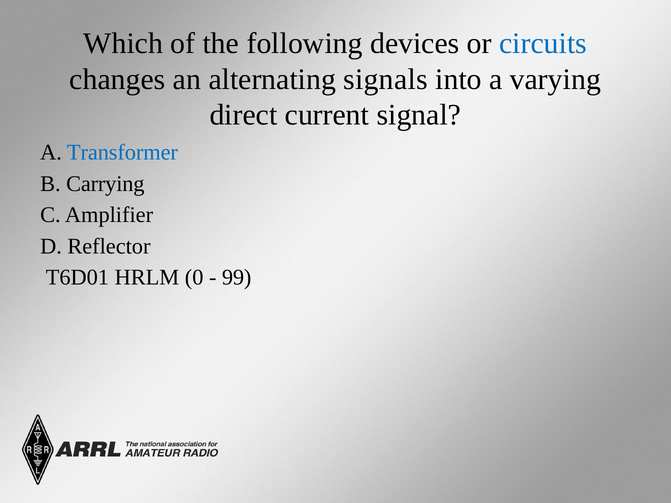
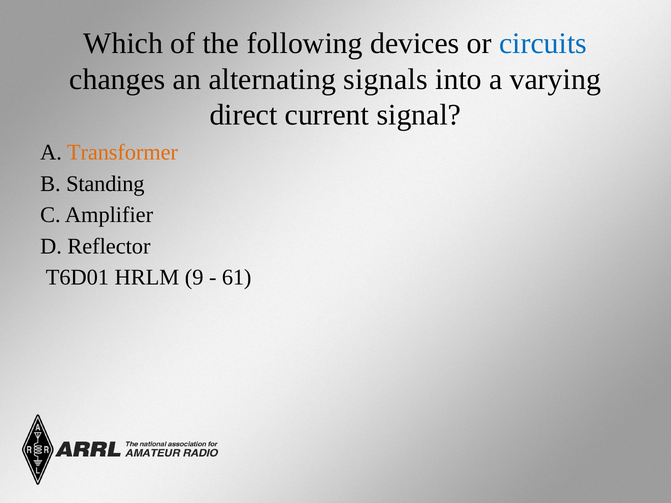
Transformer colour: blue -> orange (122, 152)
Carrying: Carrying -> Standing (105, 184)
0: 0 -> 9 (194, 278)
99: 99 -> 61 (237, 278)
